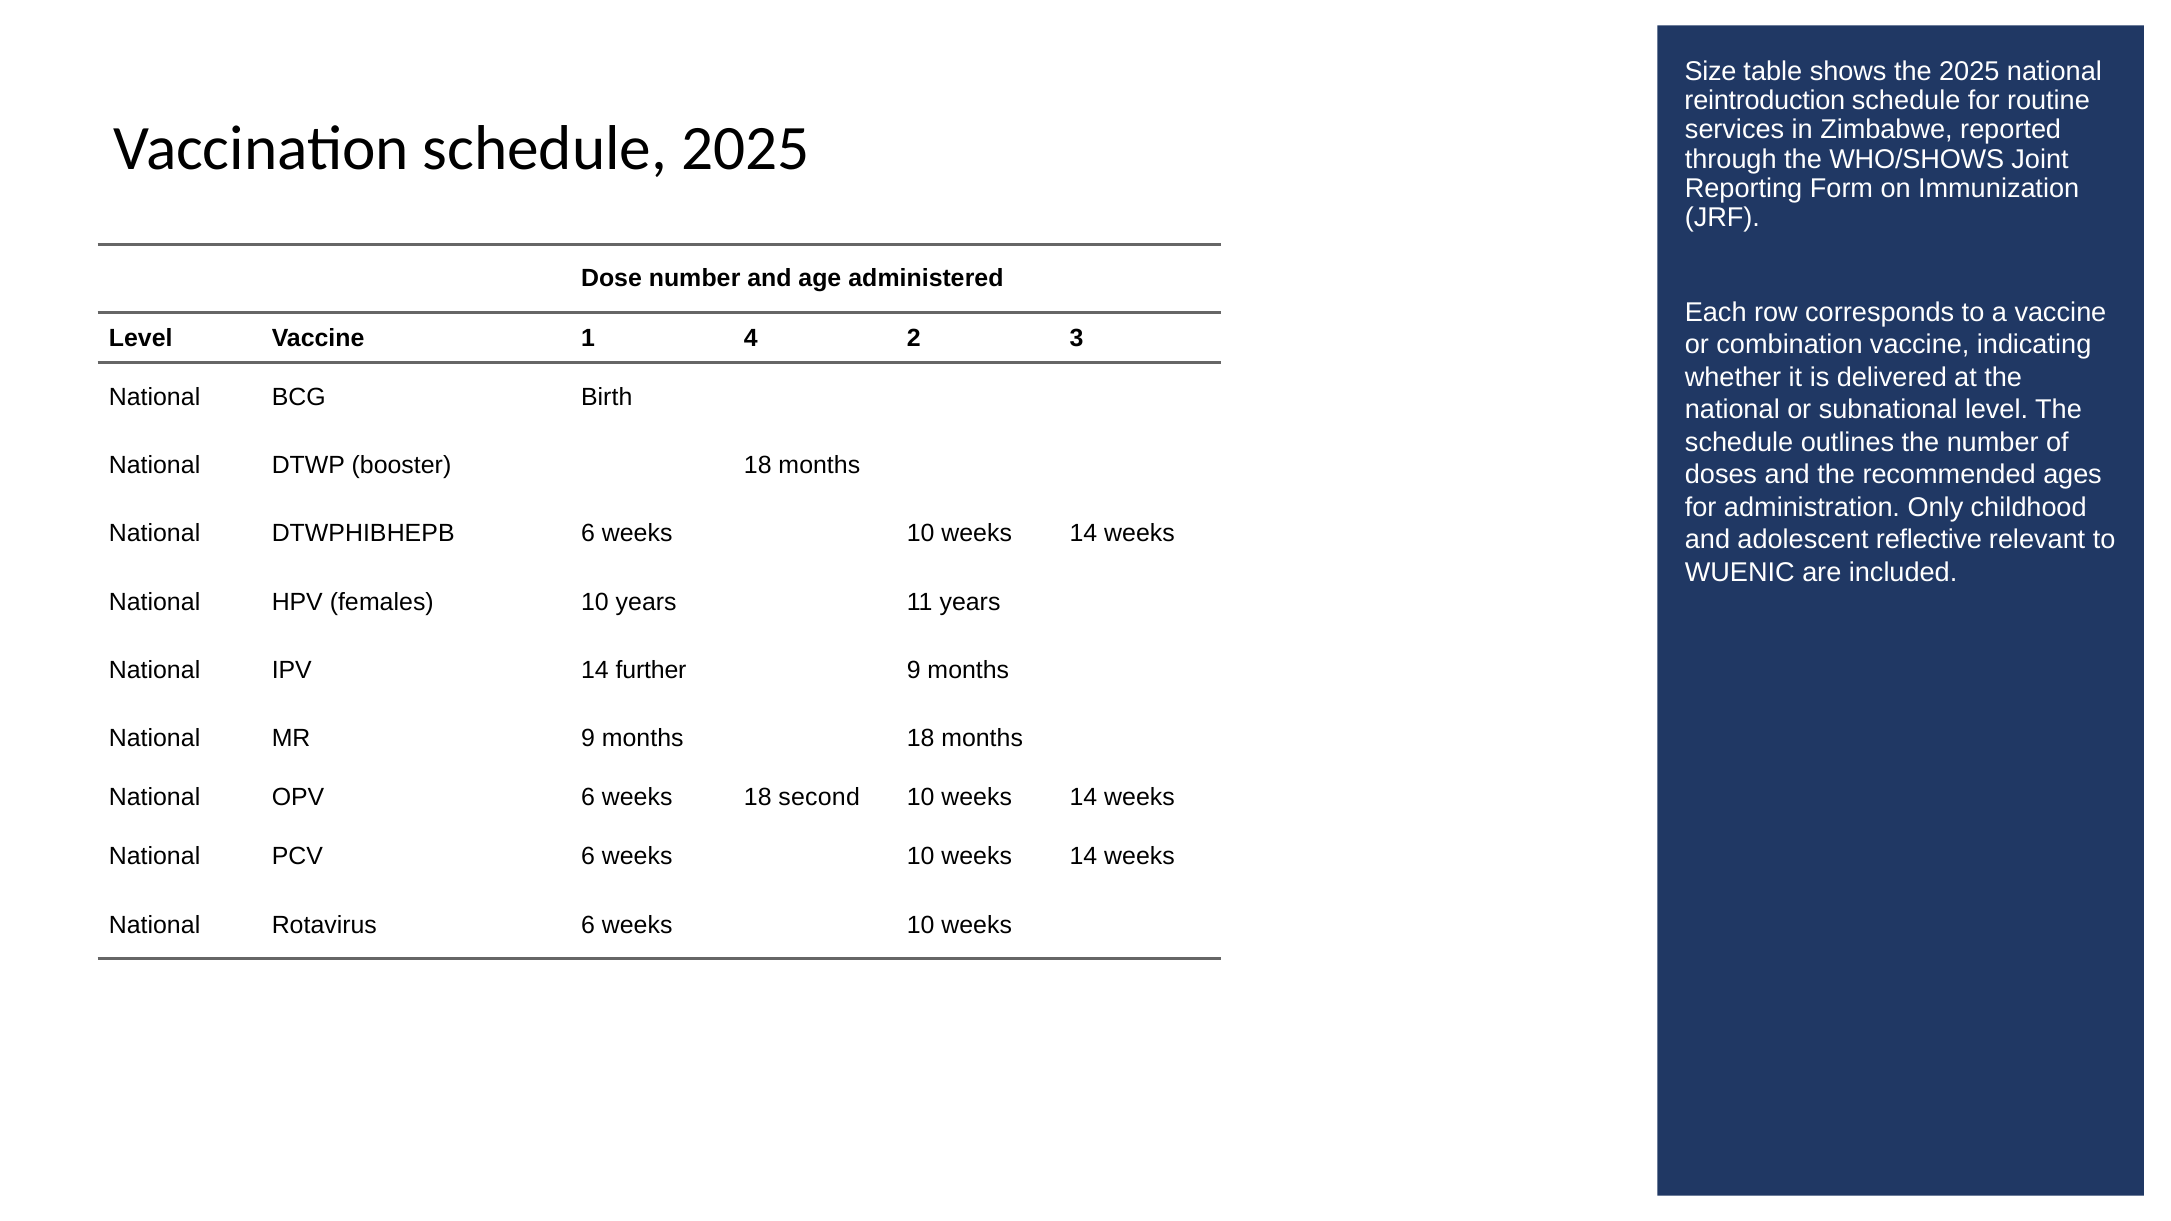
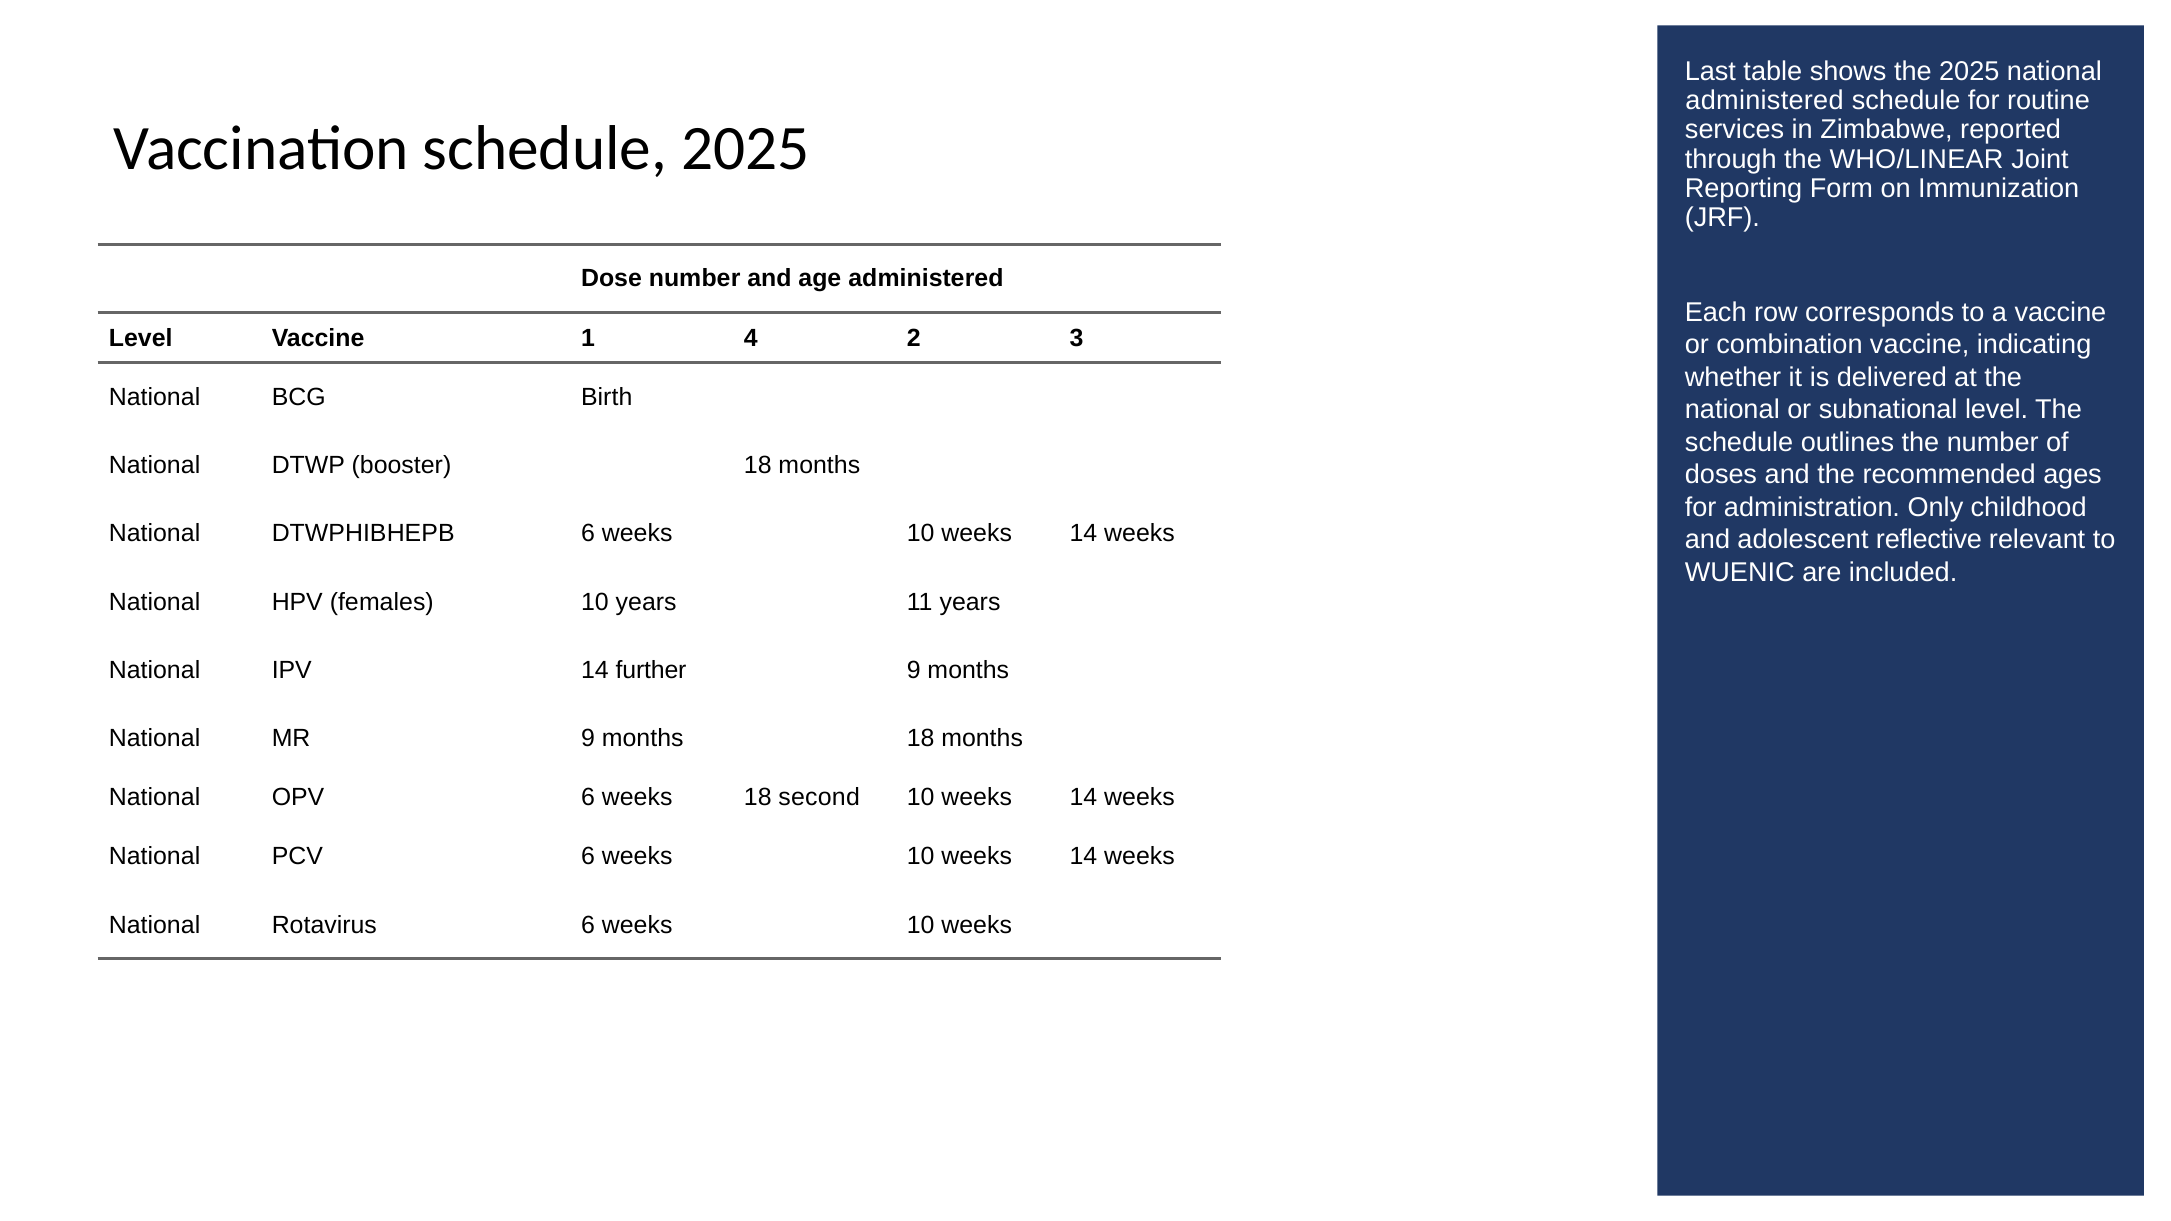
Size: Size -> Last (1710, 71)
reintroduction: reintroduction -> administered (1765, 101)
WHO/SHOWS: WHO/SHOWS -> WHO/LINEAR (1917, 159)
